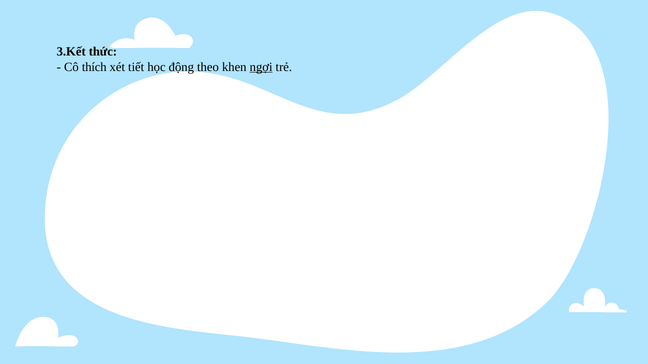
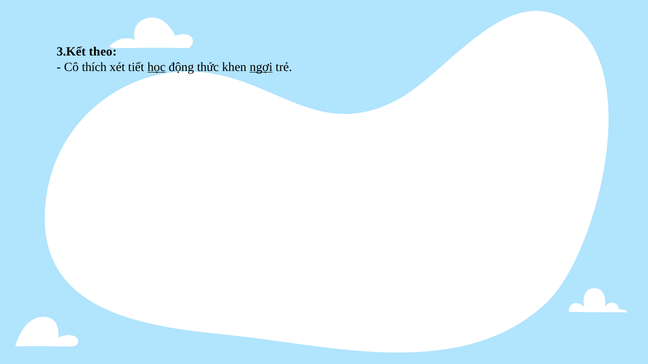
thức: thức -> theo (103, 52)
học underline: none -> present (156, 67)
theo: theo -> thức (208, 67)
